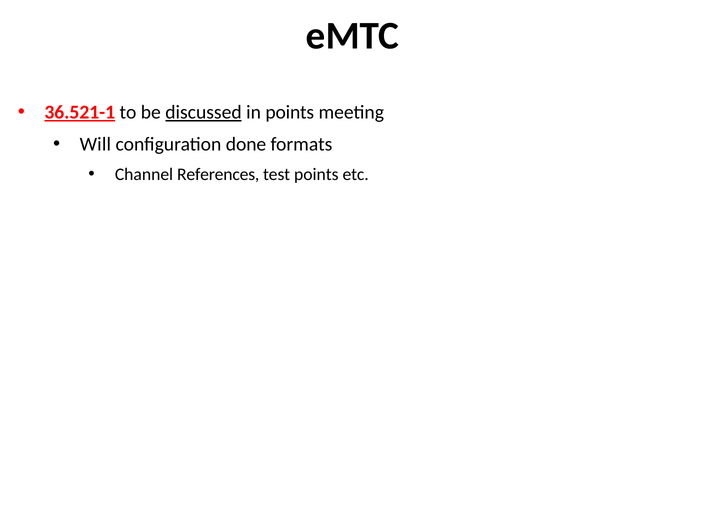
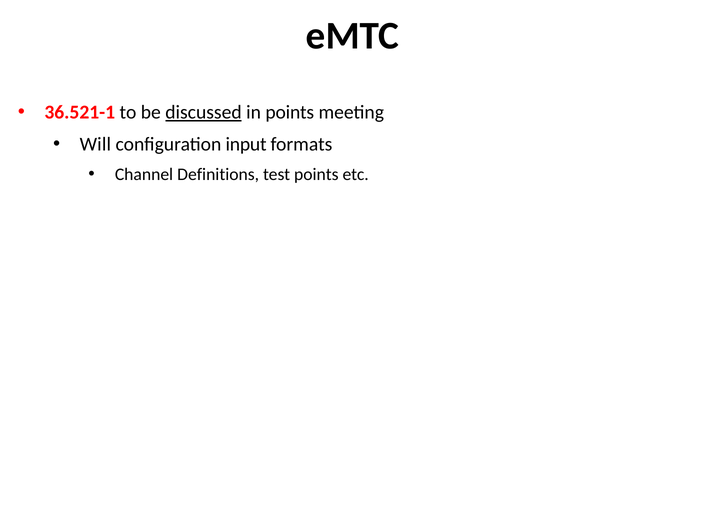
36.521-1 underline: present -> none (80, 112)
done: done -> input (246, 144)
References: References -> Definitions (218, 174)
